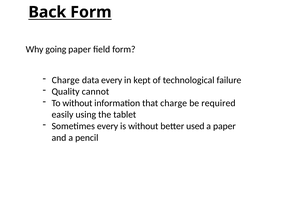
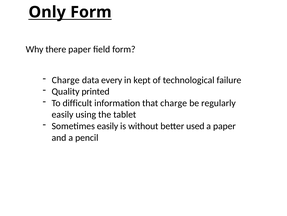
Back: Back -> Only (47, 12)
going: going -> there (56, 49)
cannot: cannot -> printed (96, 91)
To without: without -> difficult (77, 103)
required: required -> regularly (218, 103)
Sometimes every: every -> easily (108, 126)
